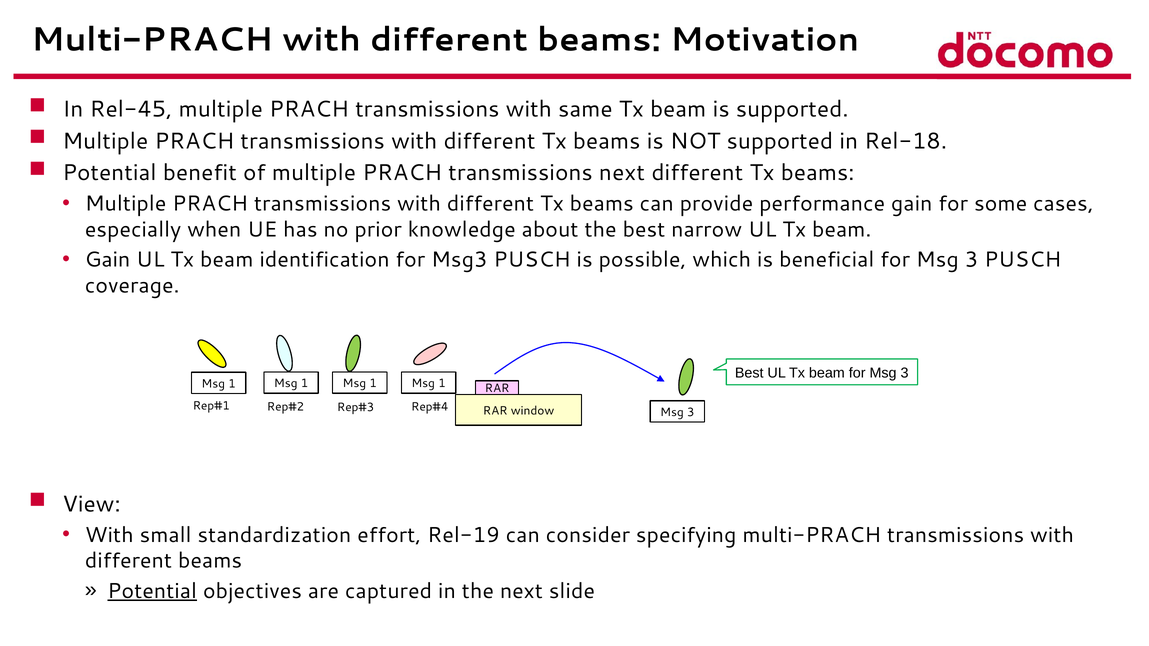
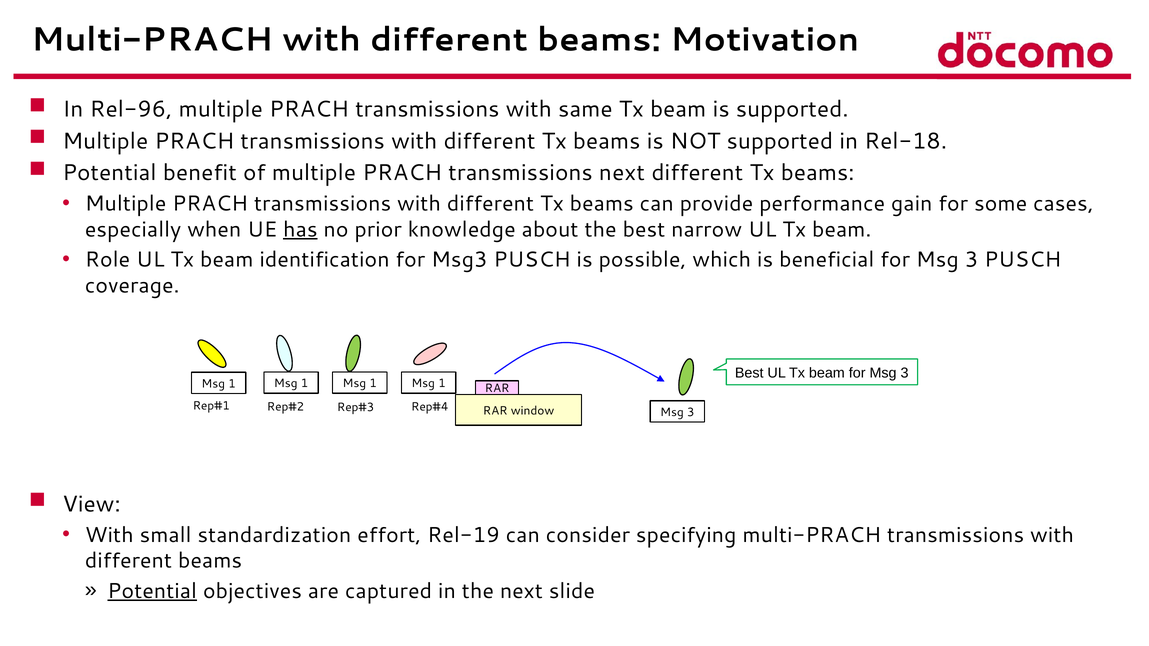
Rel-45: Rel-45 -> Rel-96 (131, 109)
has underline: none -> present (300, 230)
Gain: Gain -> Role (107, 260)
